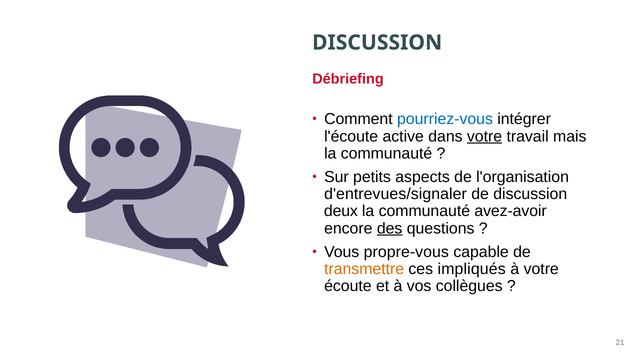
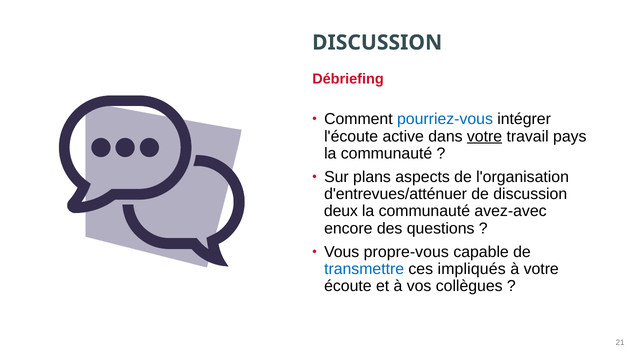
mais: mais -> pays (570, 136)
petits: petits -> plans (372, 177)
d'entrevues/signaler: d'entrevues/signaler -> d'entrevues/atténuer (396, 194)
avez-avoir: avez-avoir -> avez-avec (511, 211)
des underline: present -> none (390, 228)
transmettre colour: orange -> blue (364, 269)
